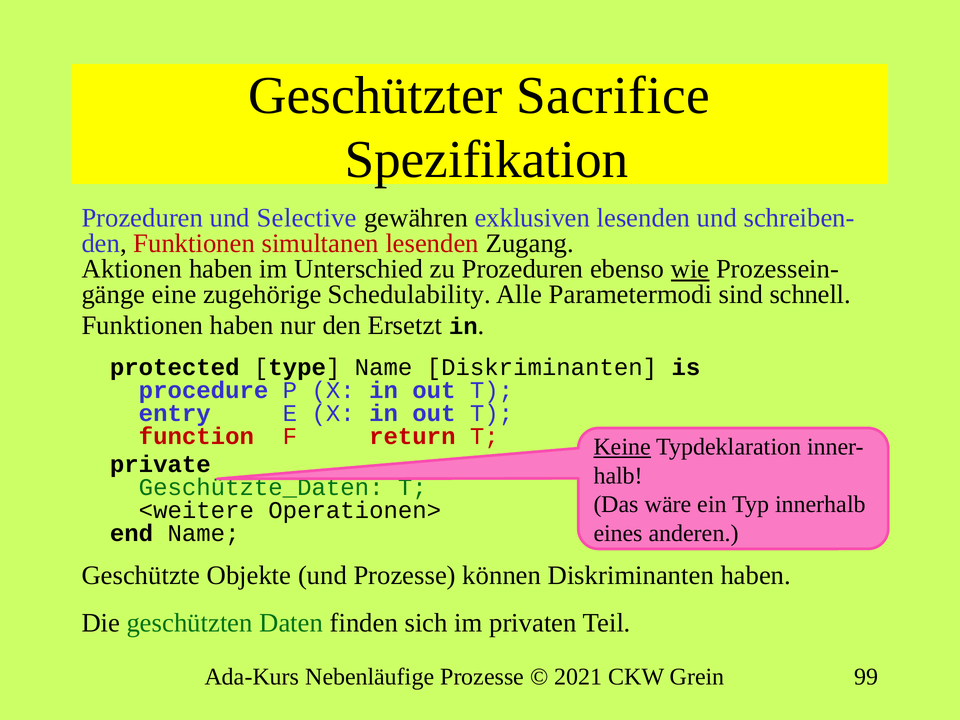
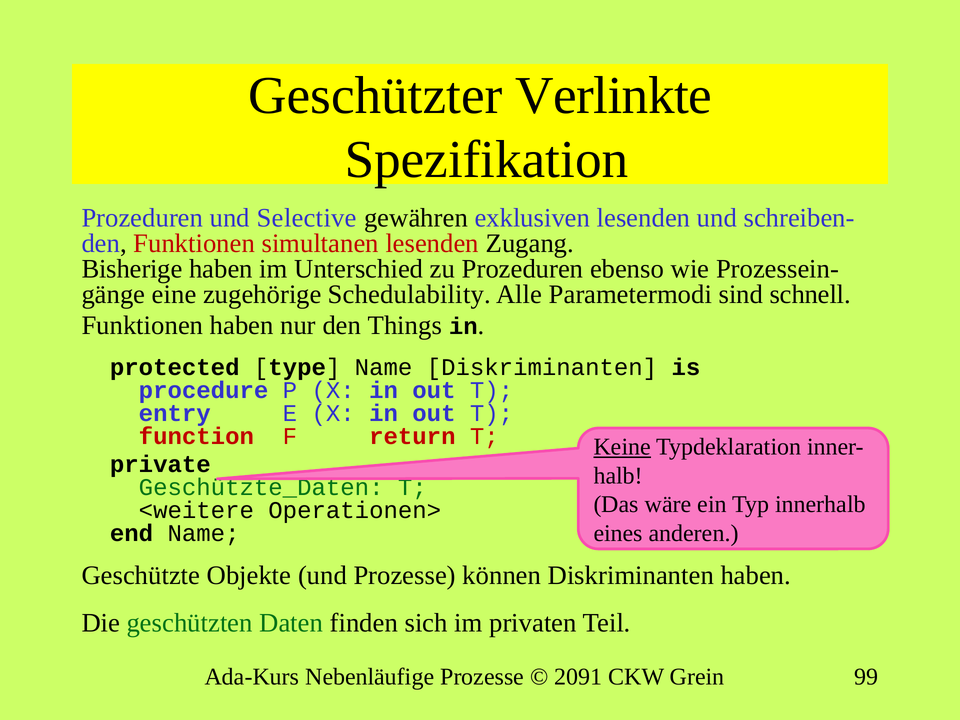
Sacrifice: Sacrifice -> Verlinkte (614, 96)
Aktionen: Aktionen -> Bisherige (132, 269)
wie underline: present -> none (690, 269)
Ersetzt: Ersetzt -> Things (405, 326)
2021: 2021 -> 2091 (578, 677)
